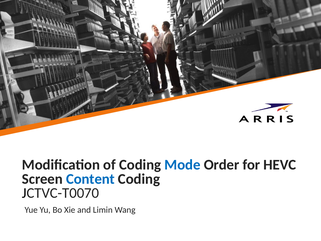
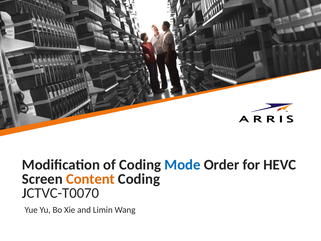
Content colour: blue -> orange (90, 179)
